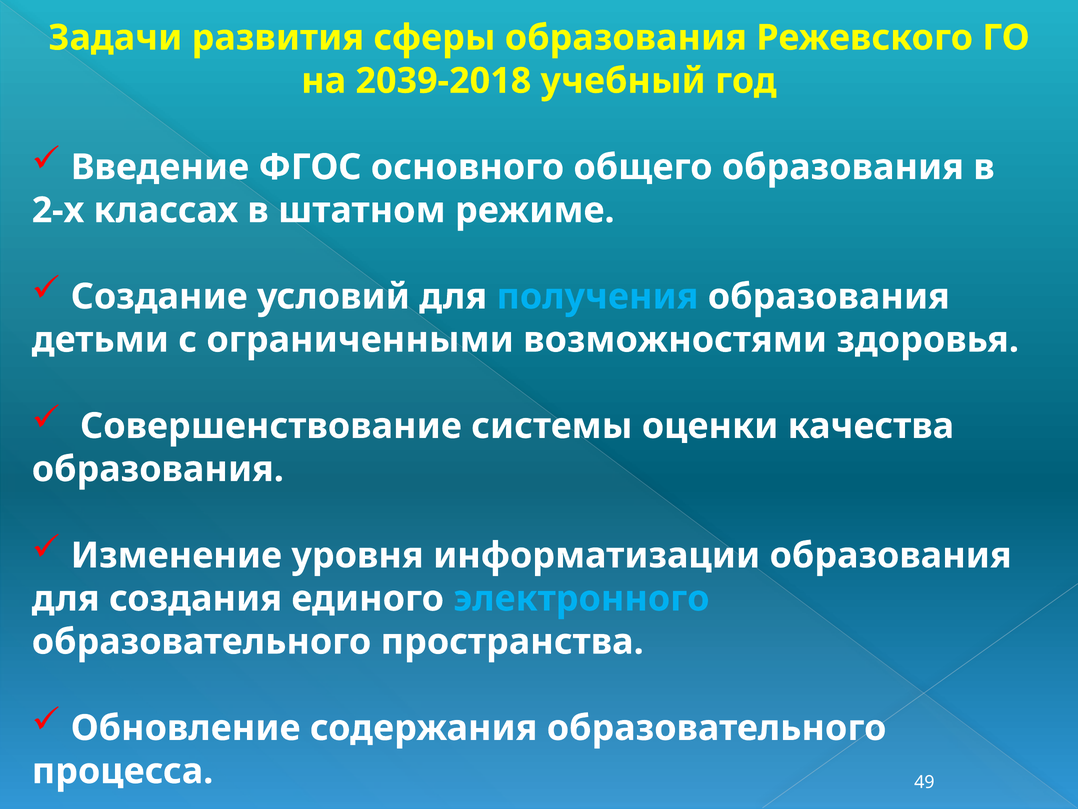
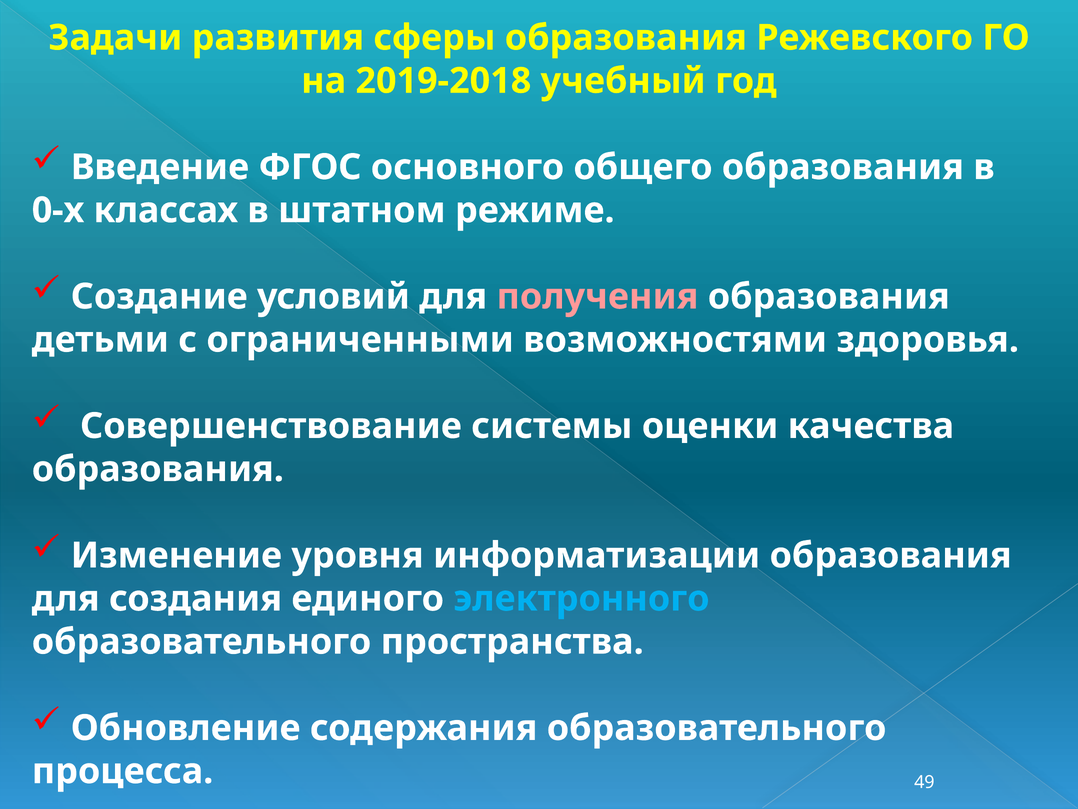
2039-2018: 2039-2018 -> 2019-2018 (443, 81)
2-х: 2-х -> 0-х (58, 210)
получения colour: light blue -> pink (597, 296)
